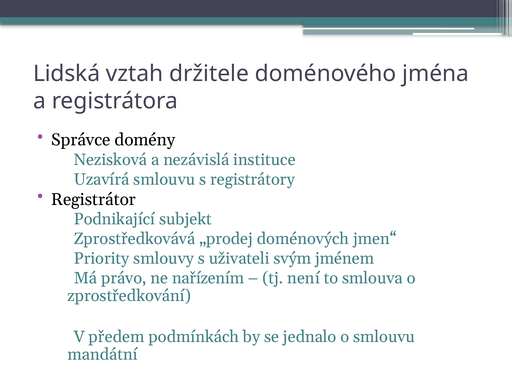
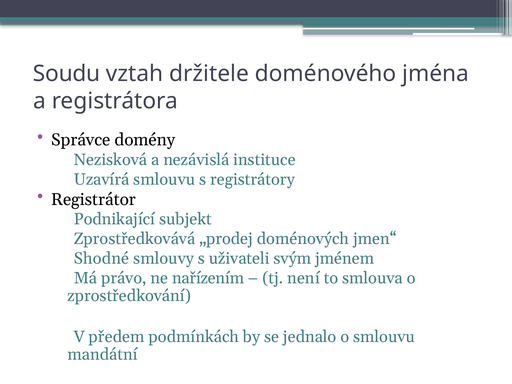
Lidská: Lidská -> Soudu (67, 74)
Priority: Priority -> Shodné (101, 258)
